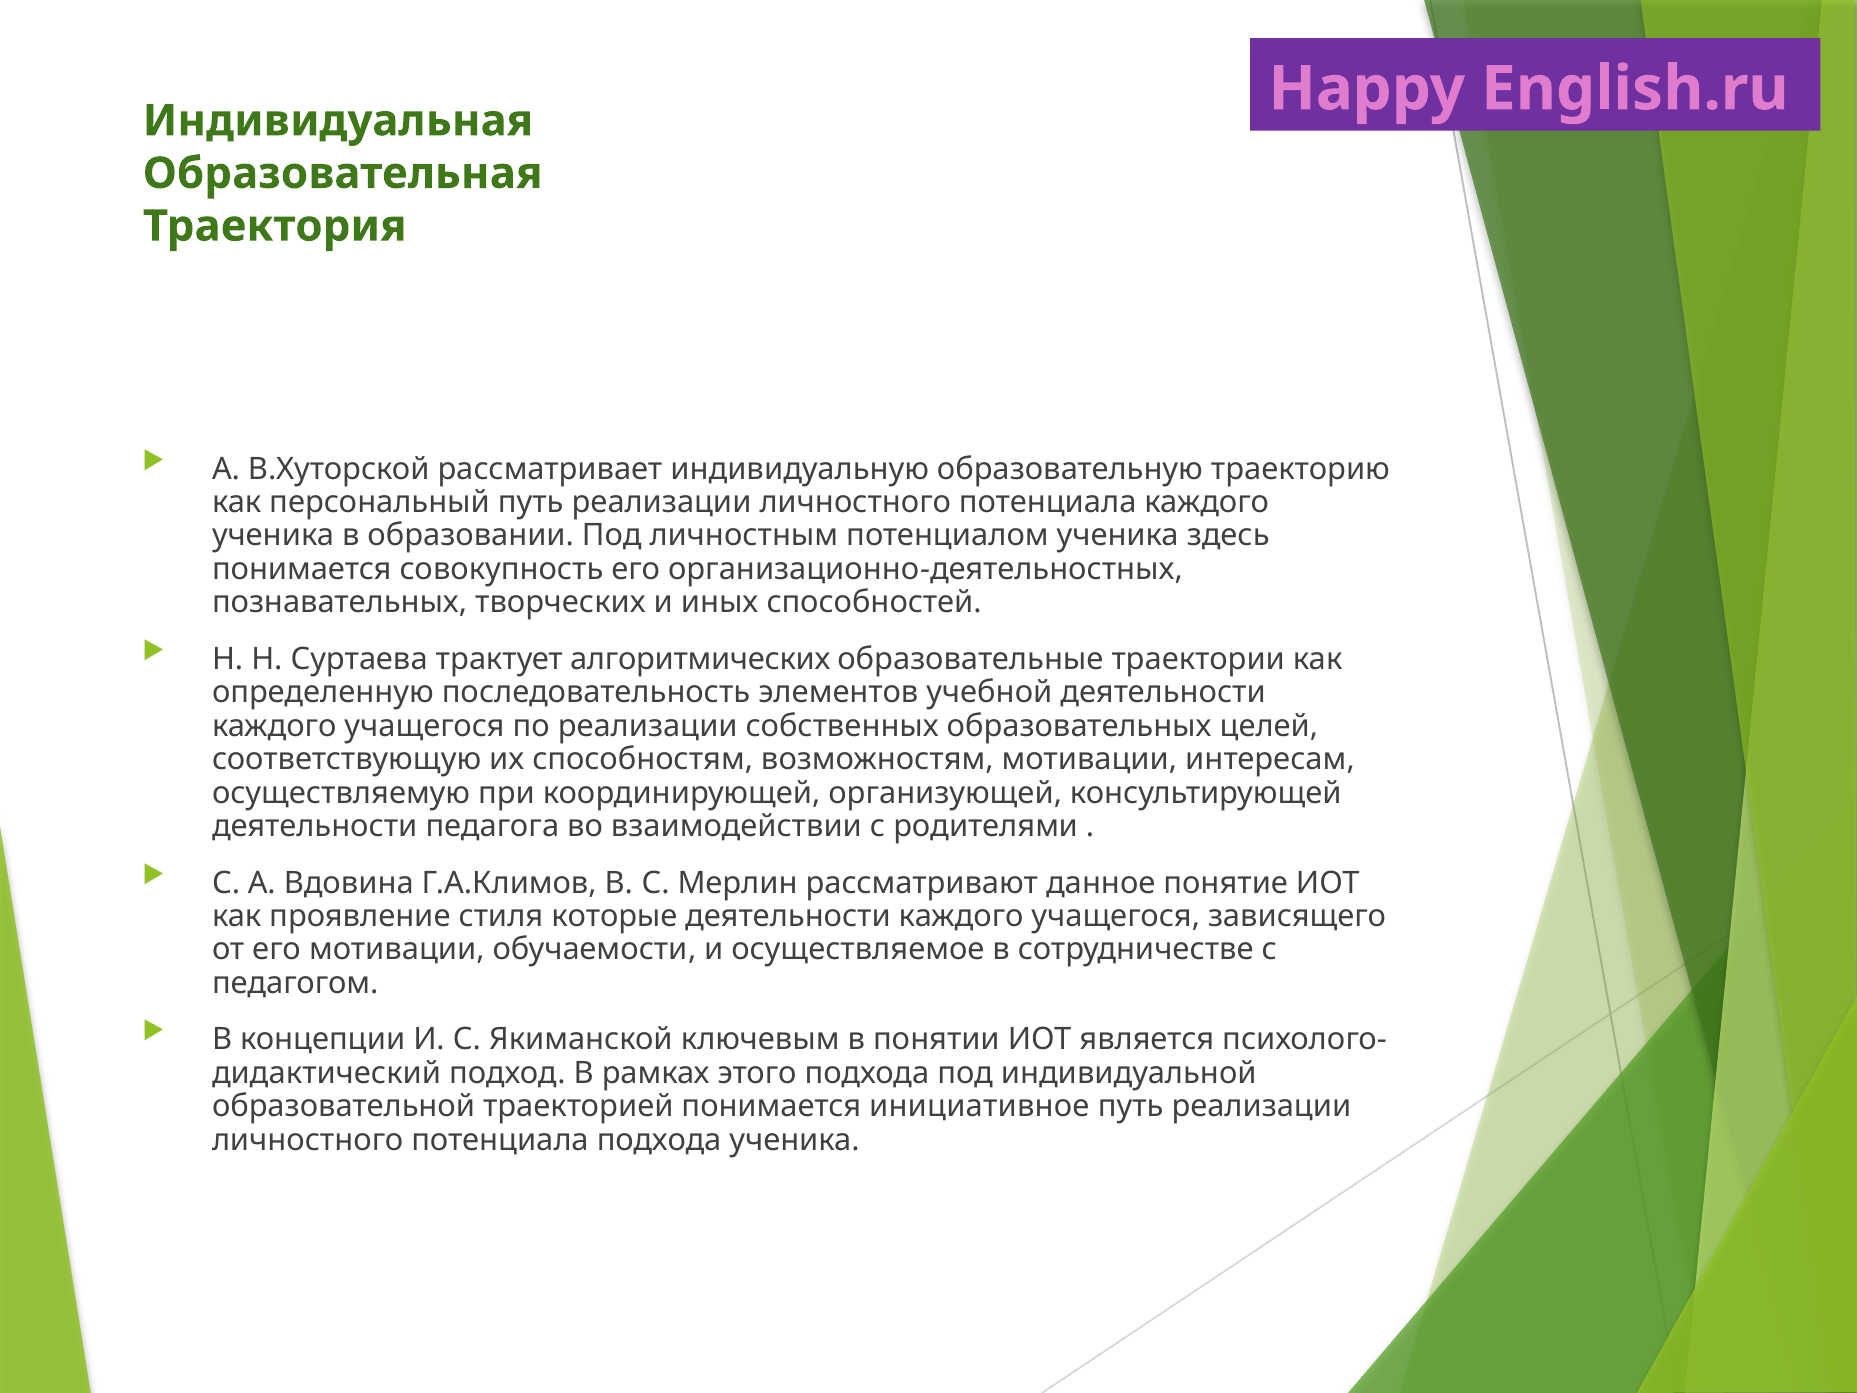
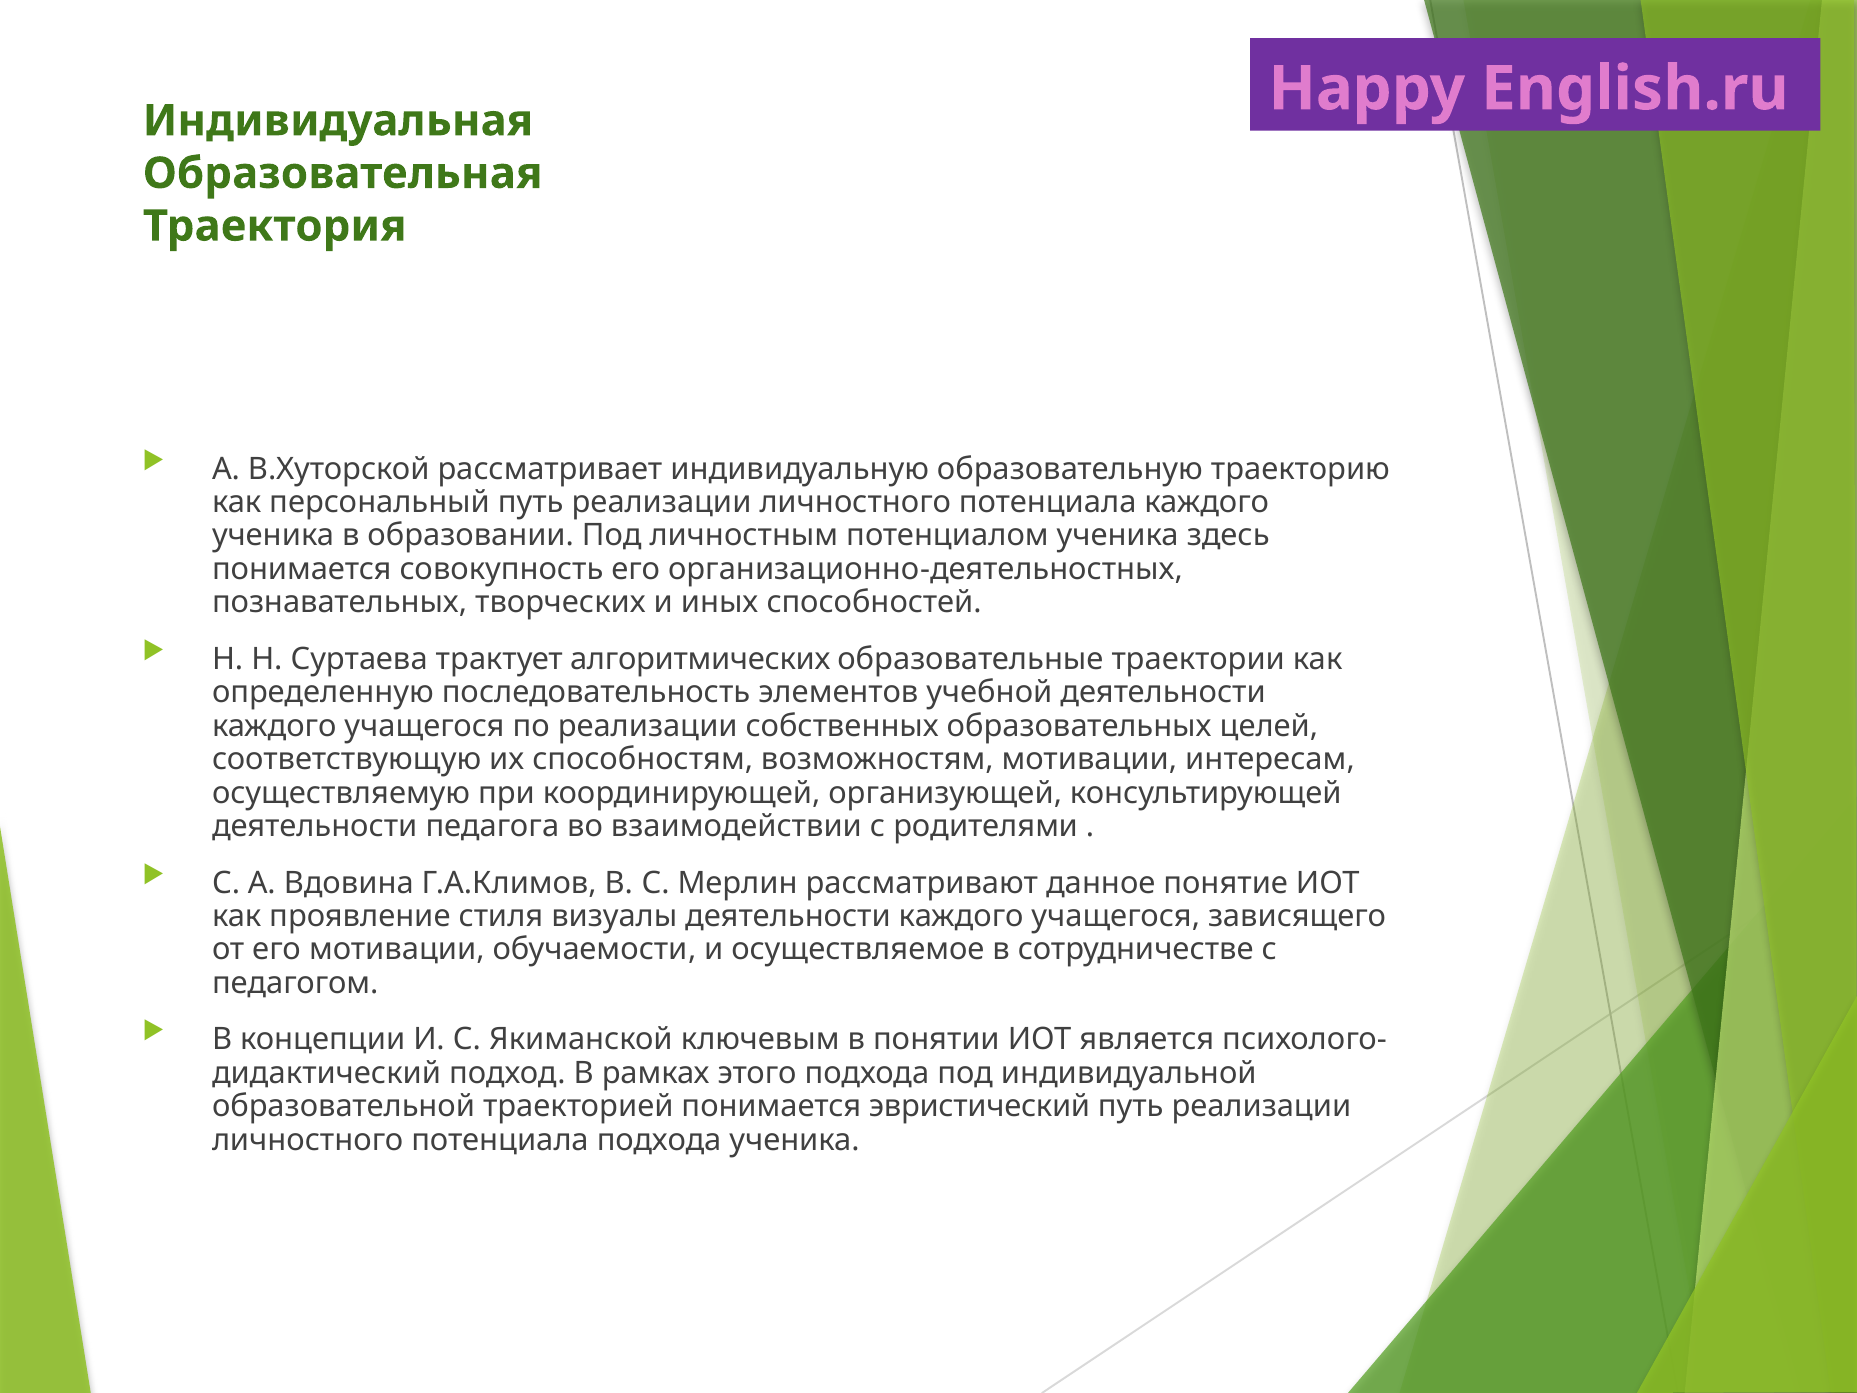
которые: которые -> визуалы (614, 916)
инициативное: инициативное -> эвристический (980, 1106)
